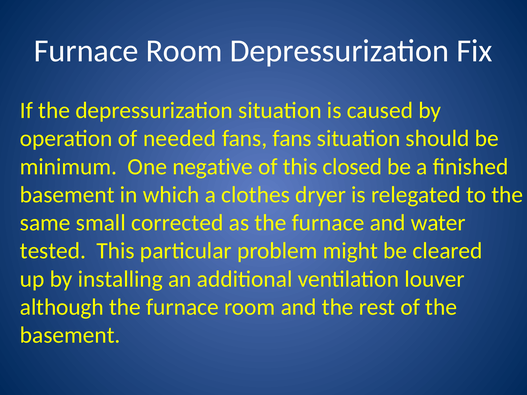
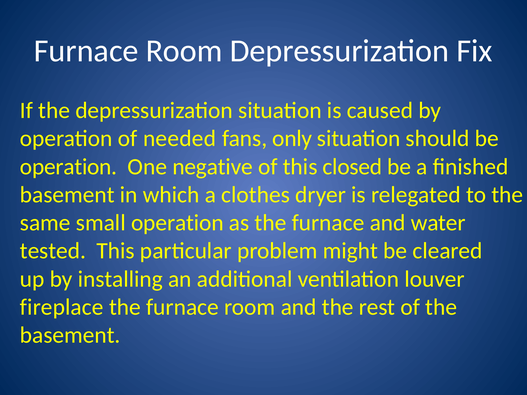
fans fans: fans -> only (292, 139)
minimum: minimum -> operation (69, 167)
small corrected: corrected -> operation (177, 223)
although: although -> fireplace (62, 307)
